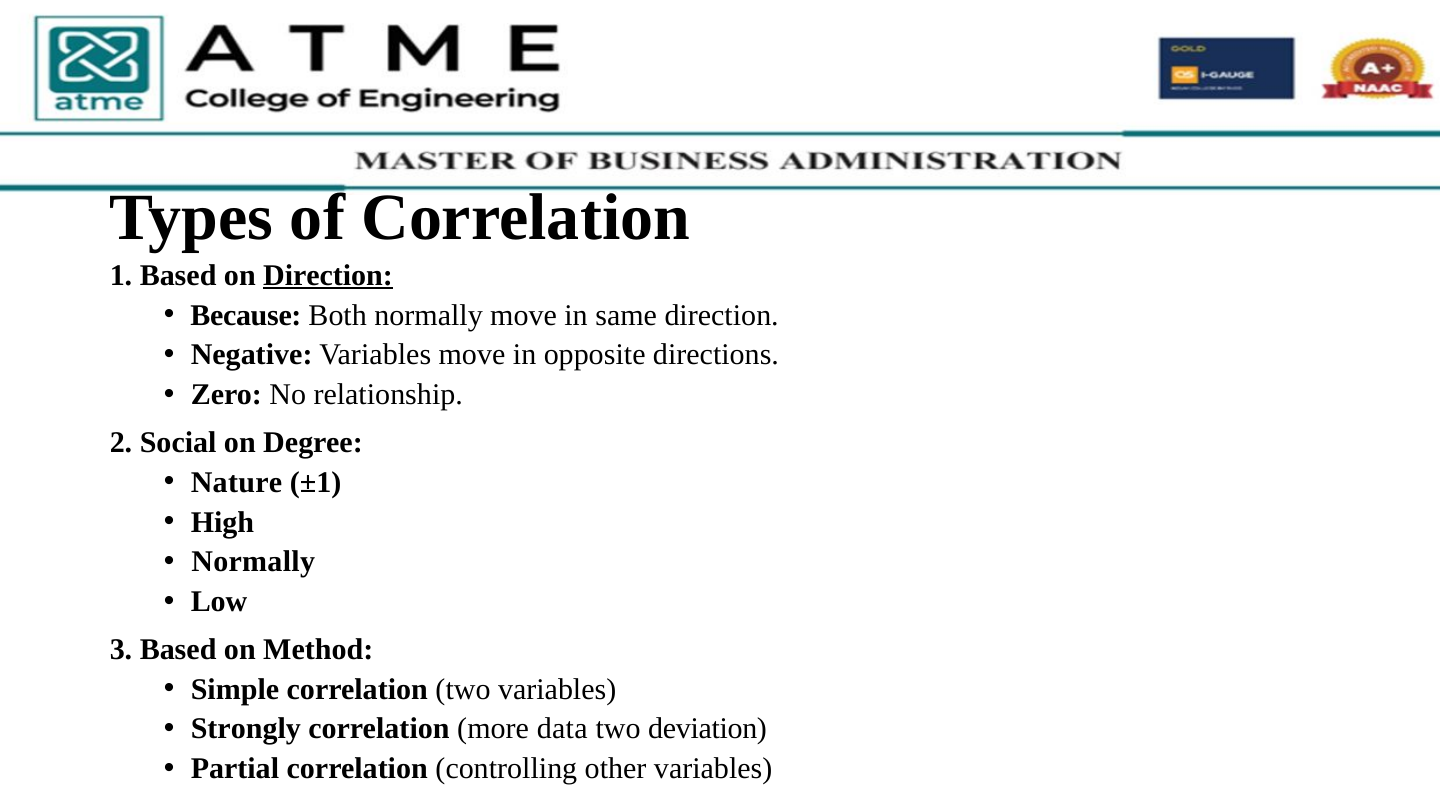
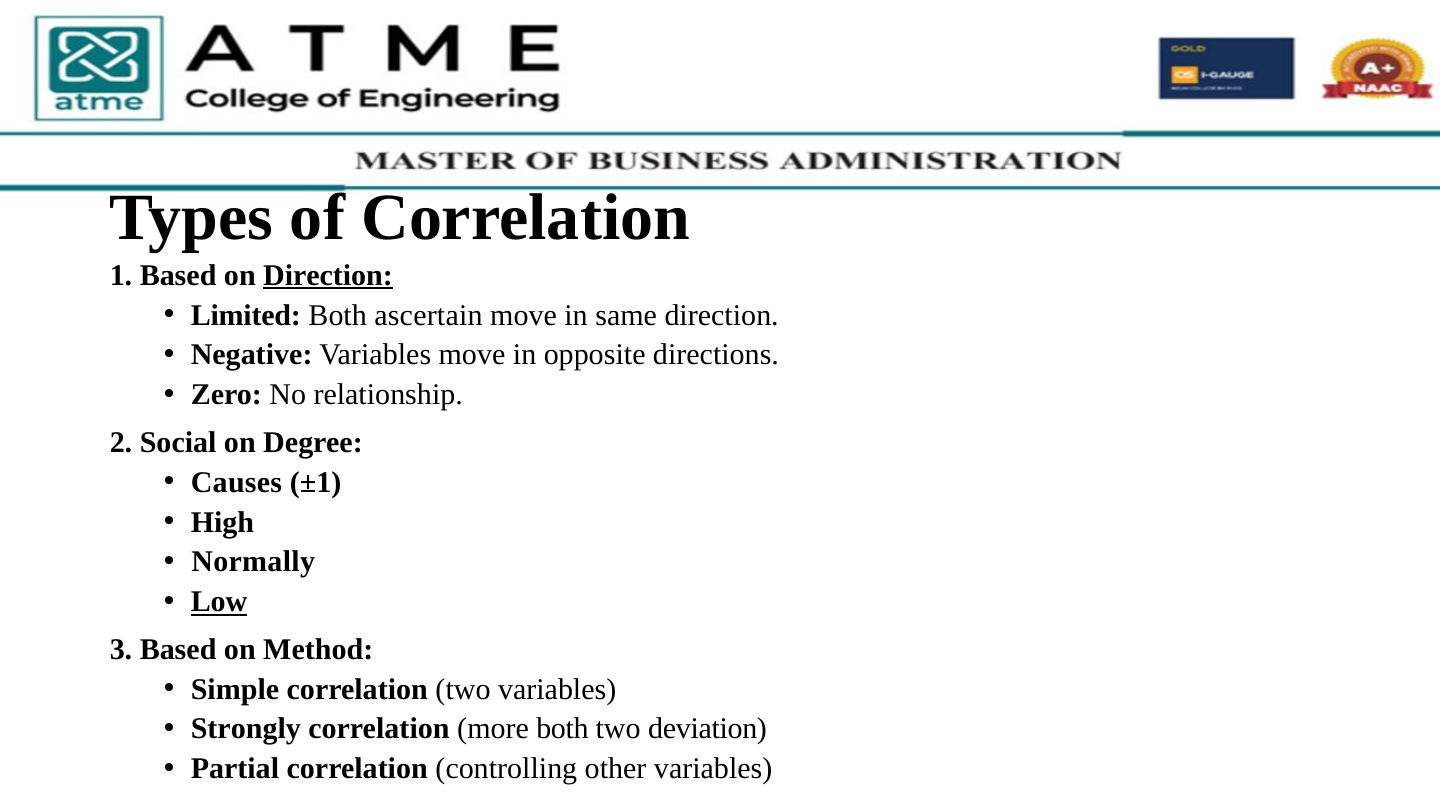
Because: Because -> Limited (246, 315)
Both normally: normally -> ascertain (428, 315)
Nature: Nature -> Causes (236, 482)
Low underline: none -> present (219, 602)
more data: data -> both (562, 729)
